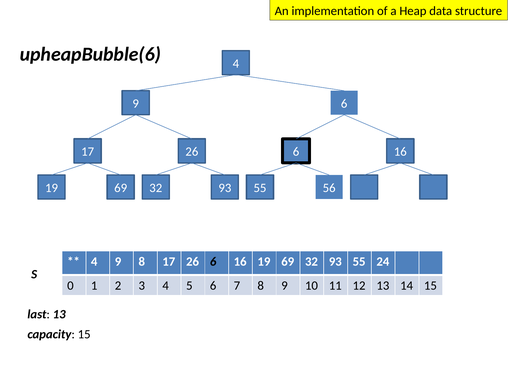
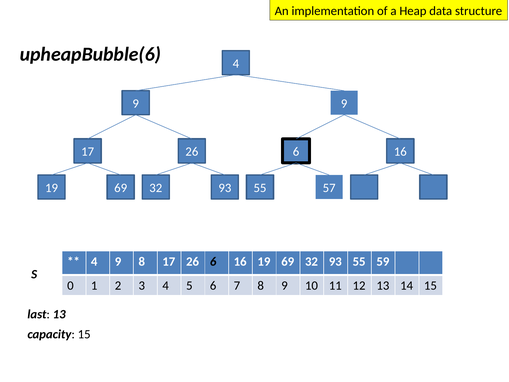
9 6: 6 -> 9 (344, 104)
56: 56 -> 57 (329, 188)
24: 24 -> 59 (383, 261)
